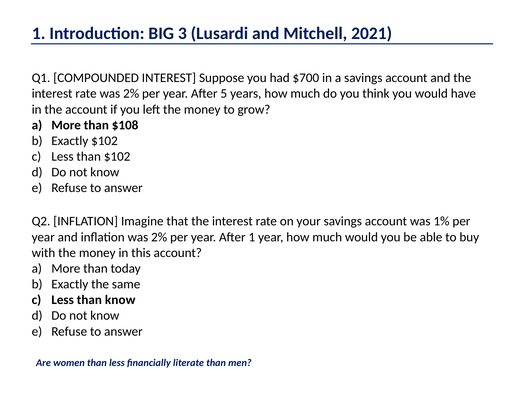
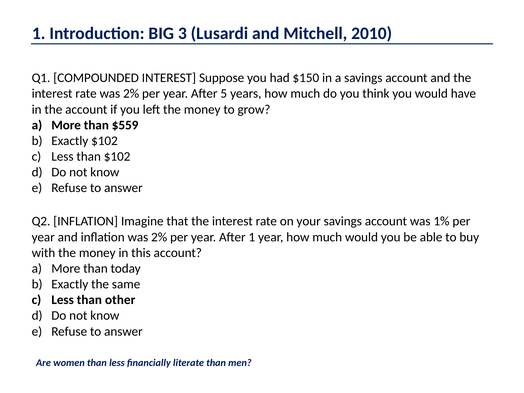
2021: 2021 -> 2010 (372, 33)
$700: $700 -> $150 (306, 78)
$108: $108 -> $559 (125, 125)
than know: know -> other (120, 300)
